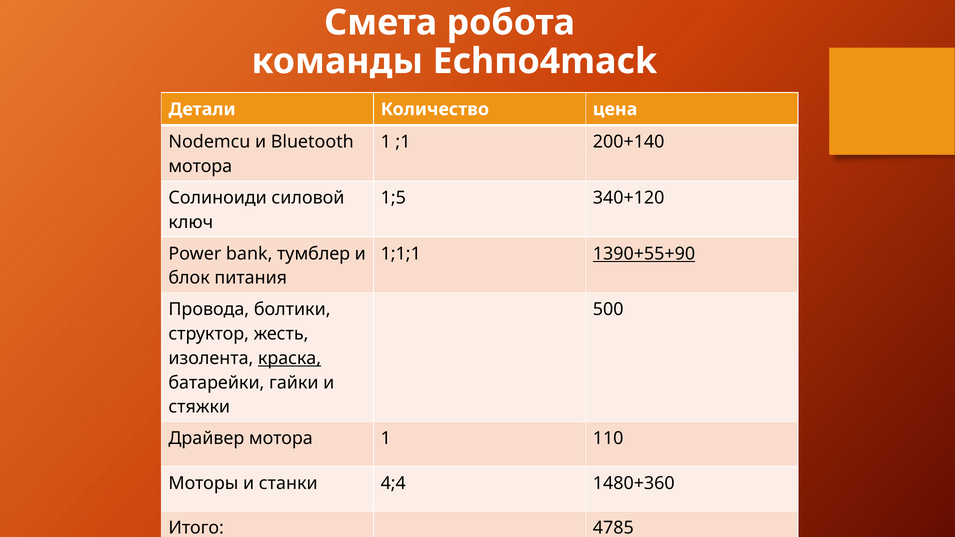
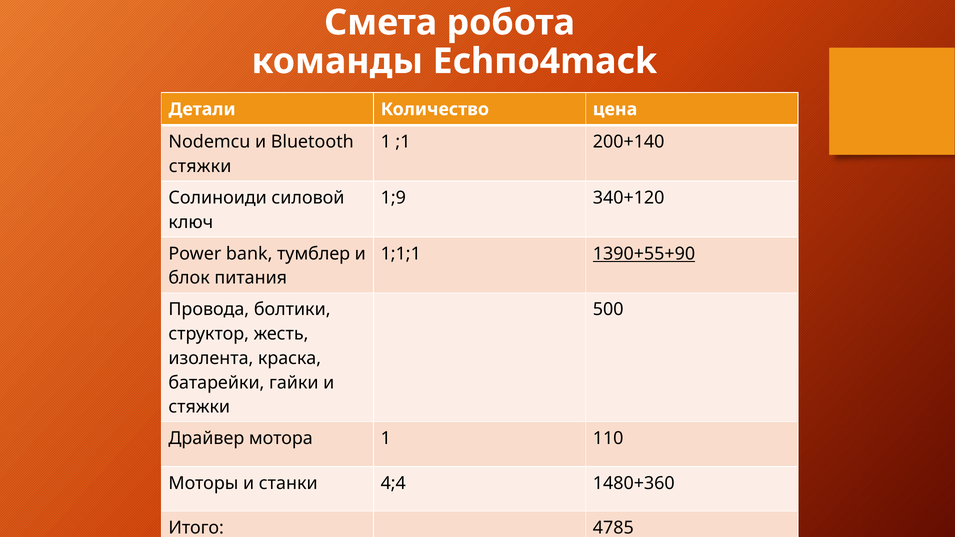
мотора: мотора -> стяжки (200, 166)
1;5: 1;5 -> 1;9 (393, 198)
краска underline: present -> none (290, 358)
